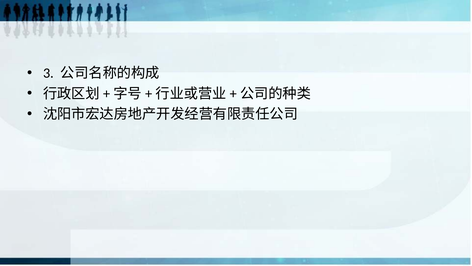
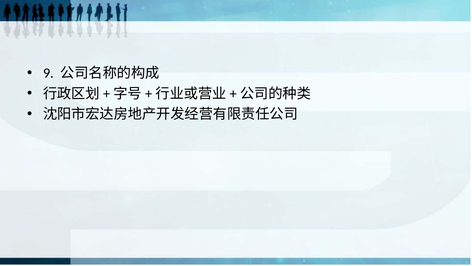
3: 3 -> 9 (48, 73)
